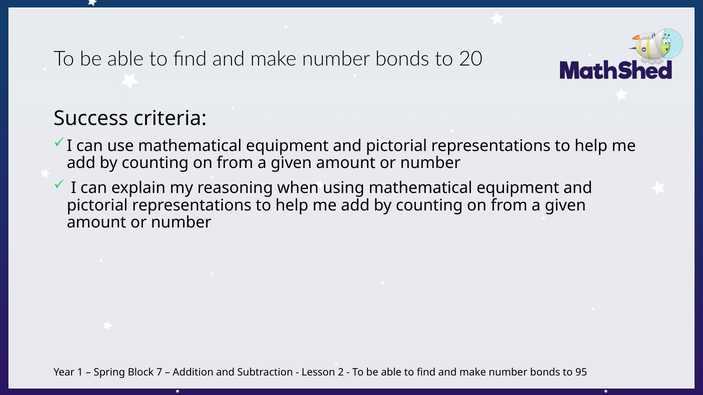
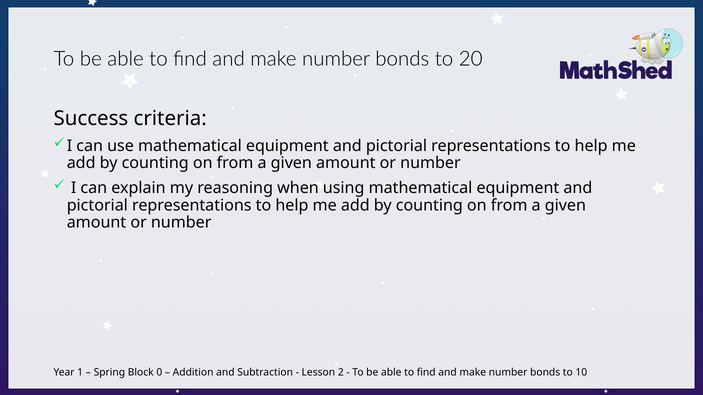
7: 7 -> 0 (159, 373)
95: 95 -> 10 (581, 373)
